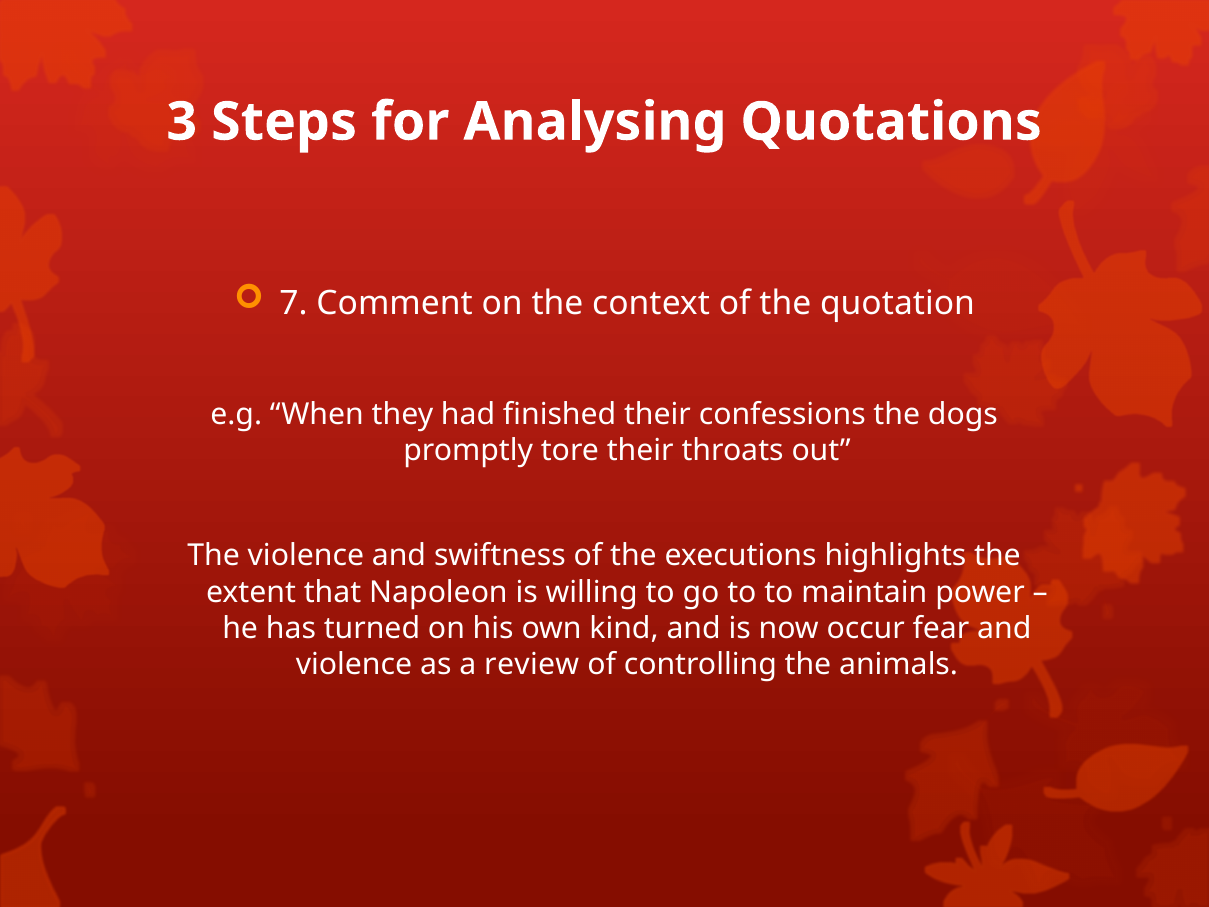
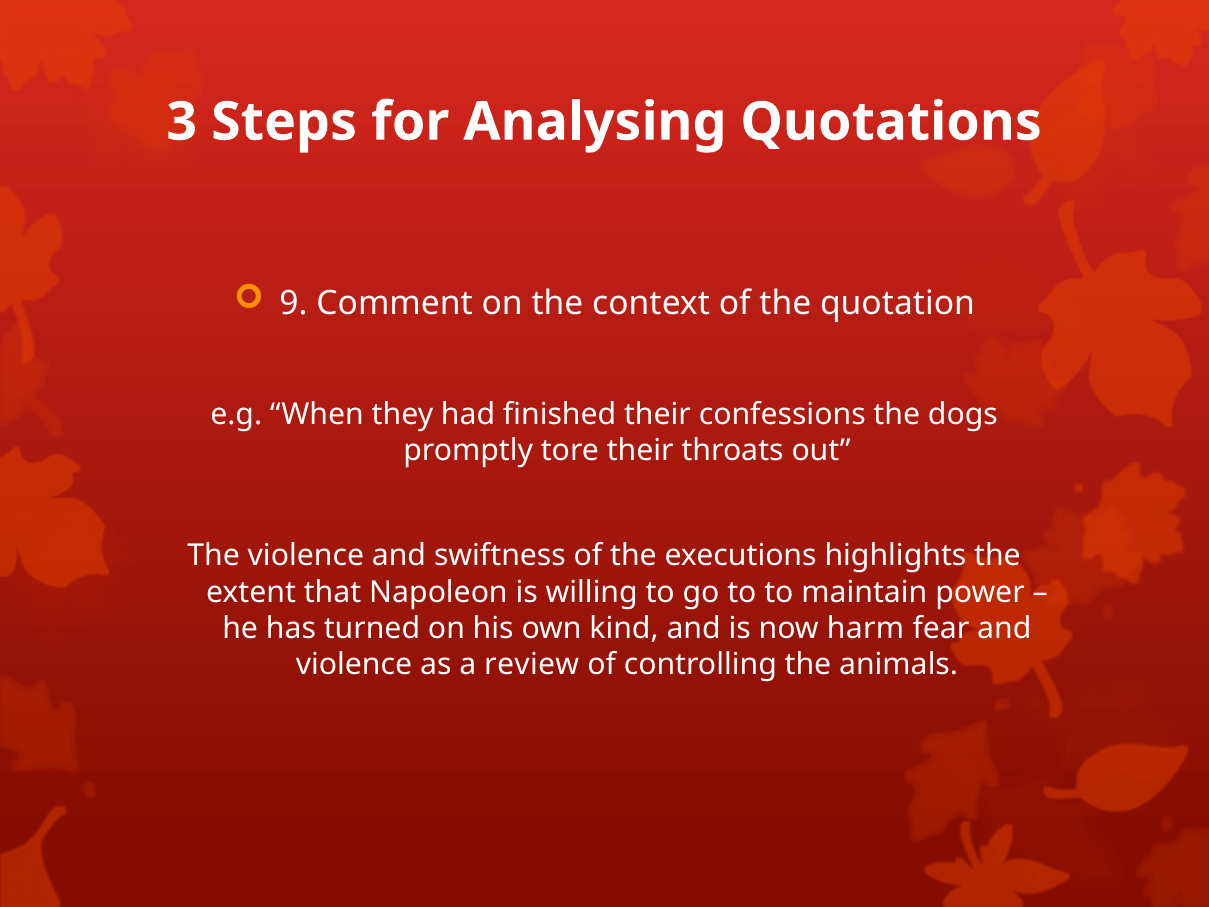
7: 7 -> 9 (294, 303)
occur: occur -> harm (866, 628)
